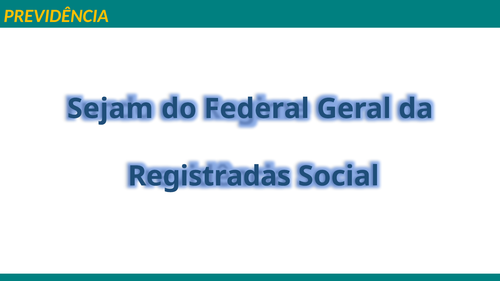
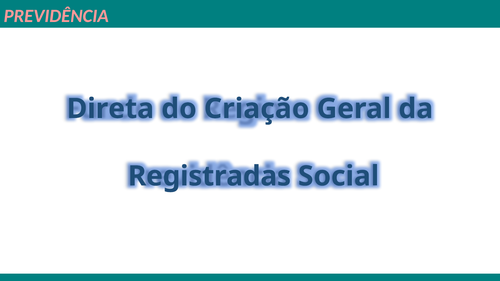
PREVIDÊNCIA colour: yellow -> pink (56, 16)
Sejam: Sejam -> Direta (110, 109)
Federal: Federal -> Criação (257, 109)
